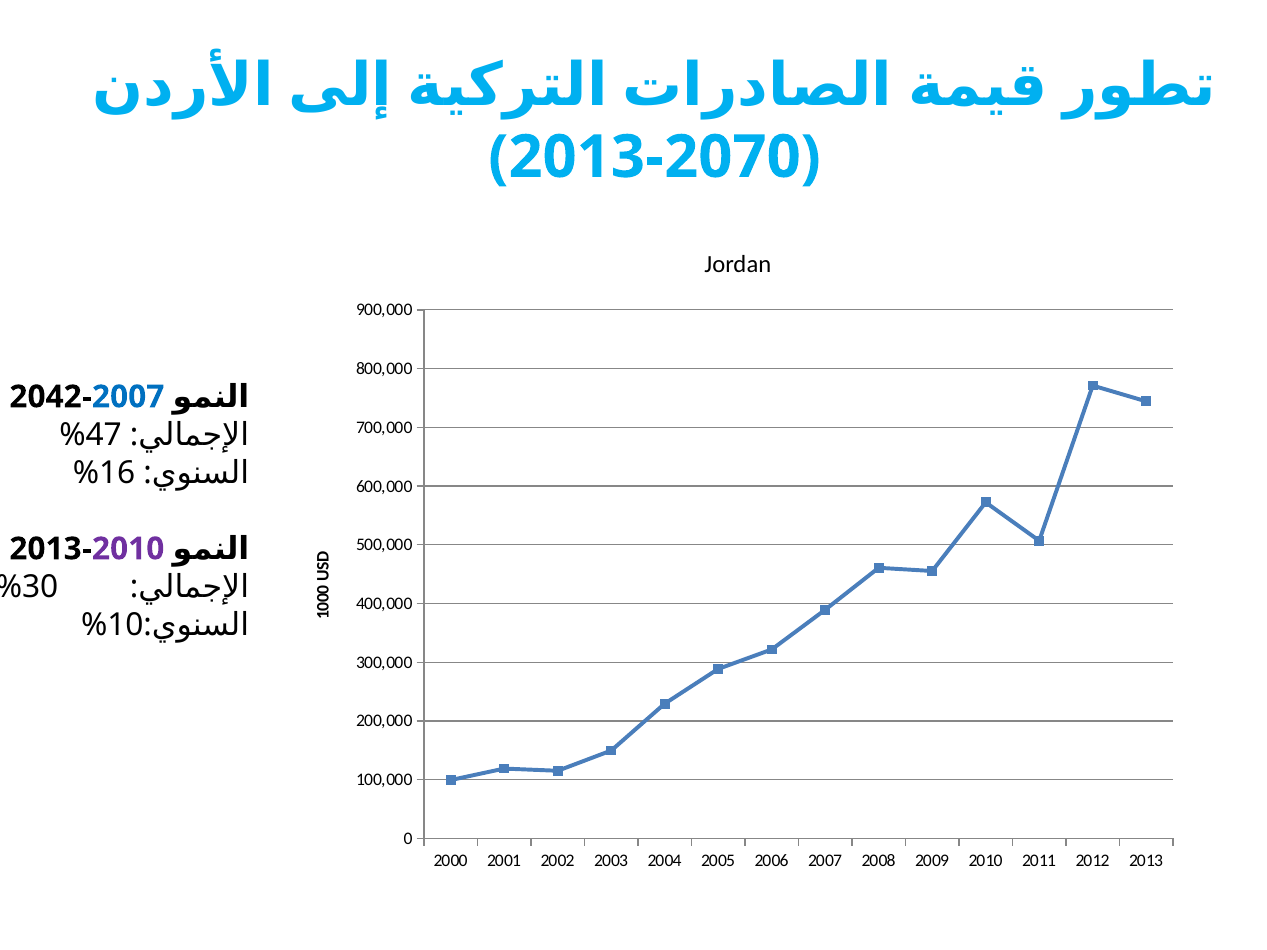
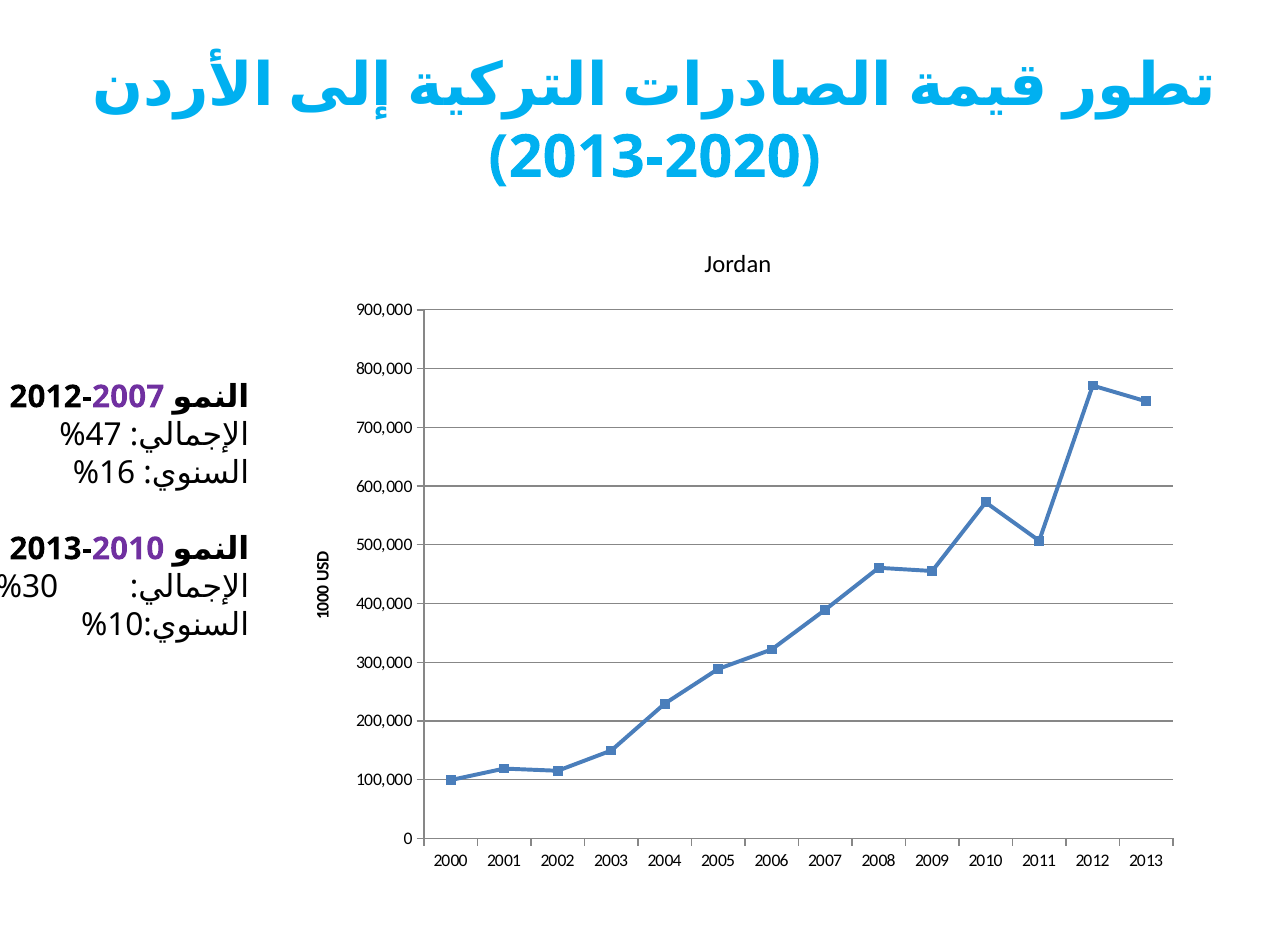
2070: 2070 -> 2020 (732, 157)
2042: 2042 -> 2012 (46, 397)
2007 colour: blue -> purple (128, 397)
